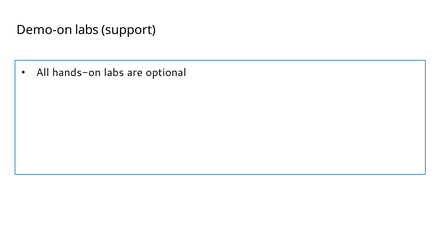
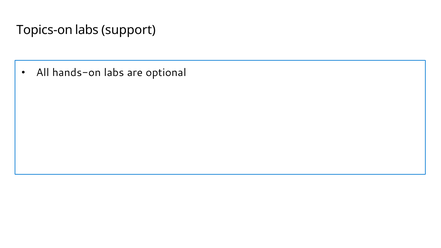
Demo-on: Demo-on -> Topics-on (44, 30)
